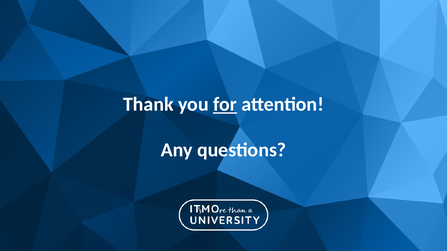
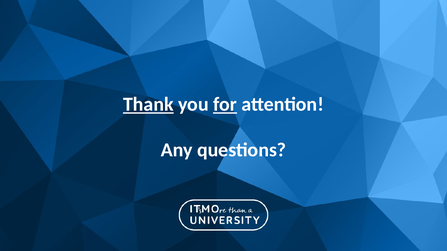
Thank underline: none -> present (148, 105)
